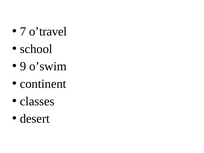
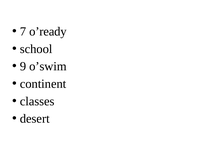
o’travel: o’travel -> o’ready (48, 31)
